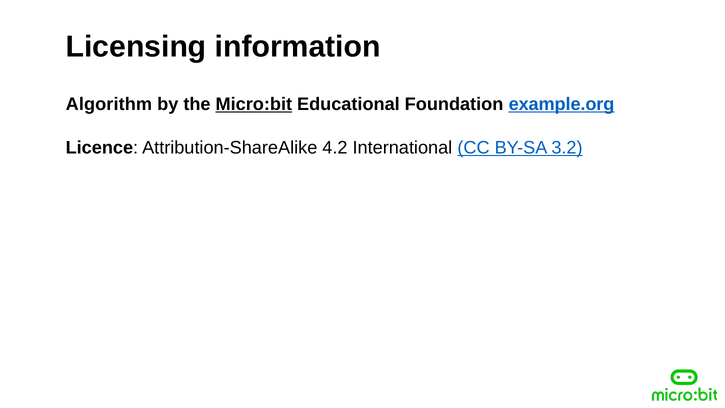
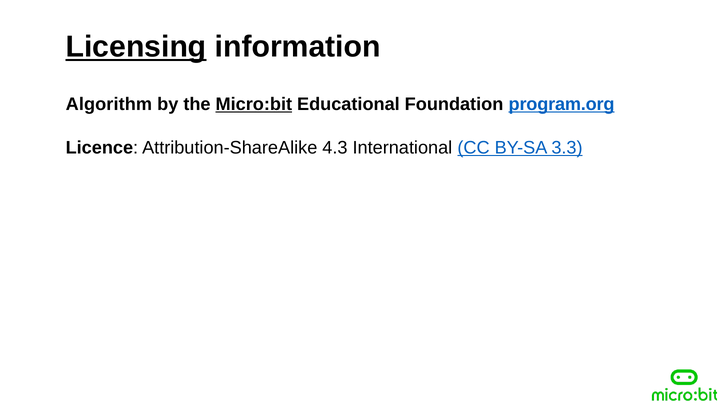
Licensing underline: none -> present (136, 47)
example.org: example.org -> program.org (562, 104)
4.2: 4.2 -> 4.3 (335, 148)
3.2: 3.2 -> 3.3 (567, 148)
